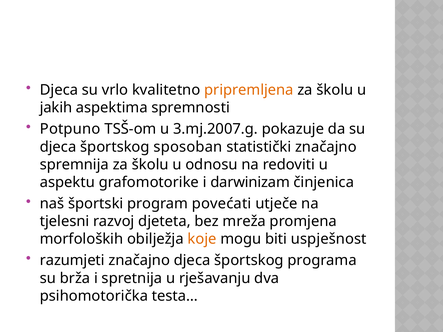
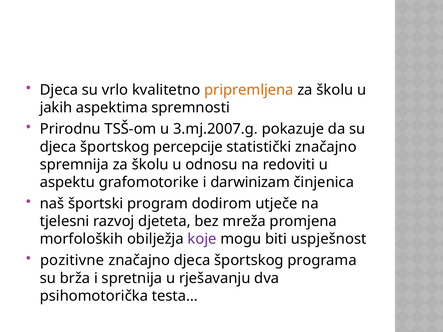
Potpuno: Potpuno -> Prirodnu (70, 129)
sposoban: sposoban -> percepcije (188, 147)
povećati: povećati -> dodirom (222, 204)
koje colour: orange -> purple (202, 239)
razumjeti: razumjeti -> pozitivne (72, 261)
